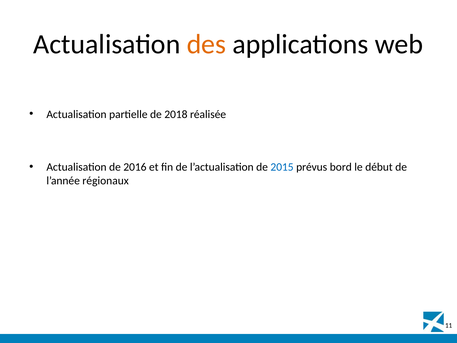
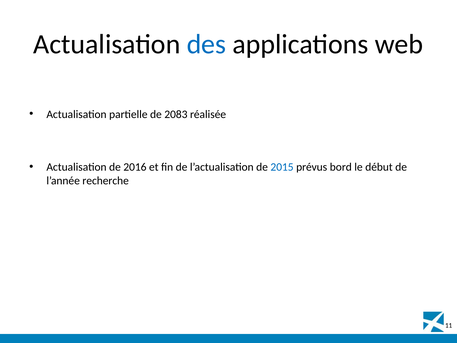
des colour: orange -> blue (206, 44)
2018: 2018 -> 2083 (176, 114)
régionaux: régionaux -> recherche (106, 181)
